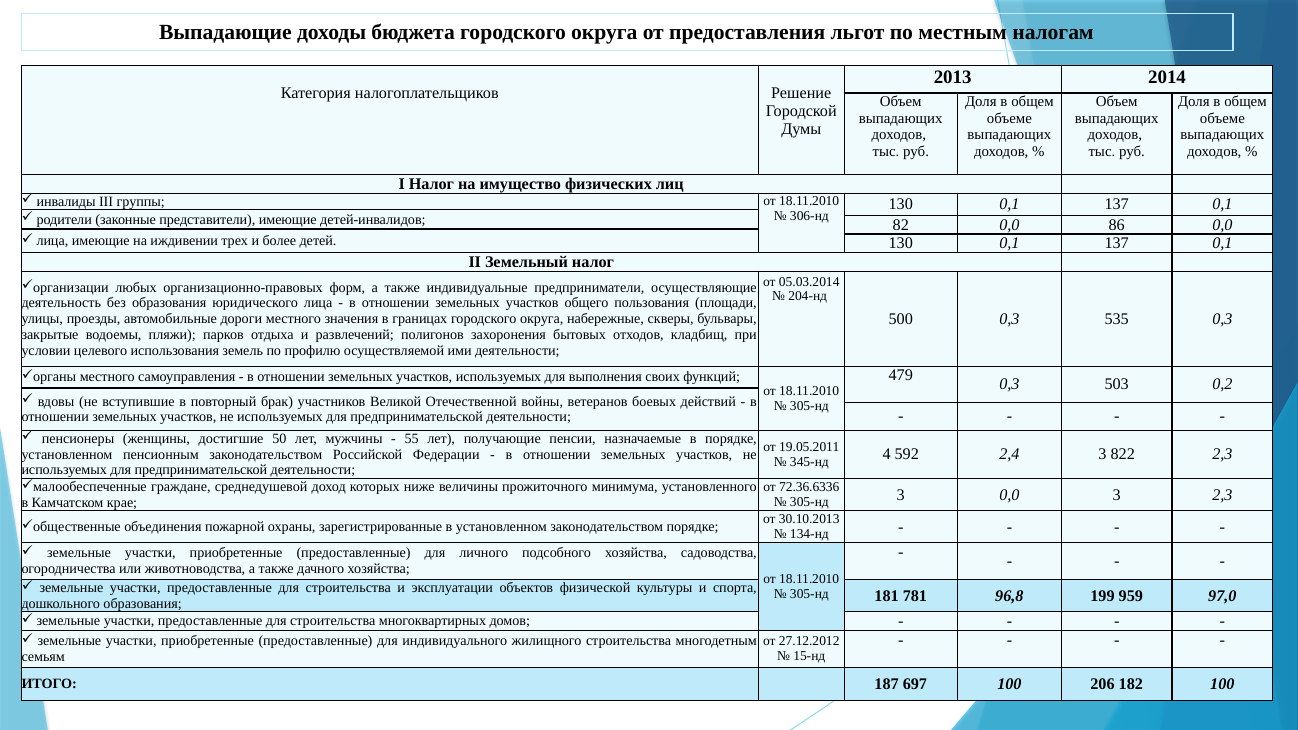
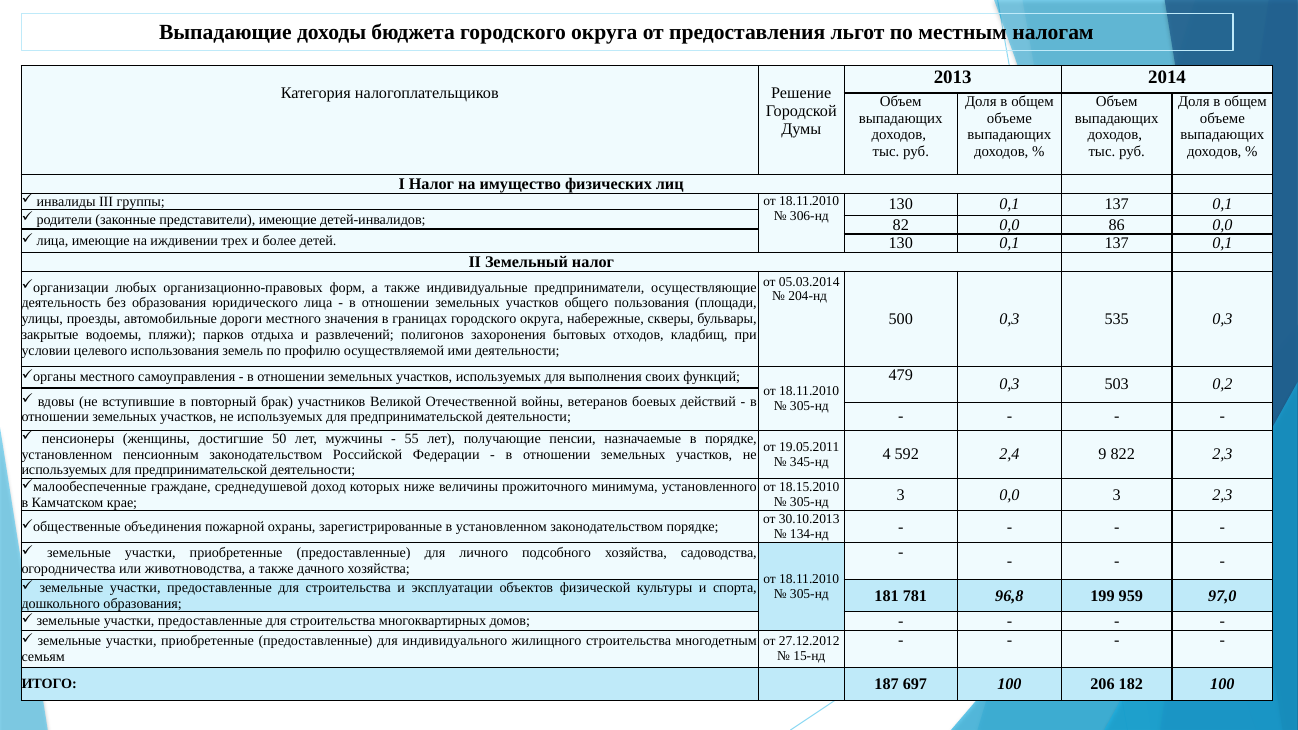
2,4 3: 3 -> 9 (1103, 455)
72.36.6336: 72.36.6336 -> 18.15.2010 (809, 487)
